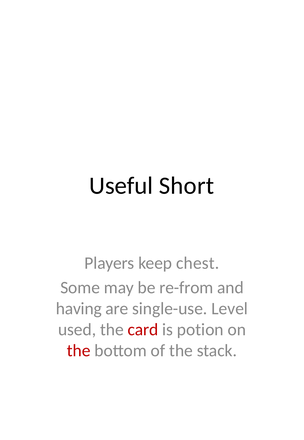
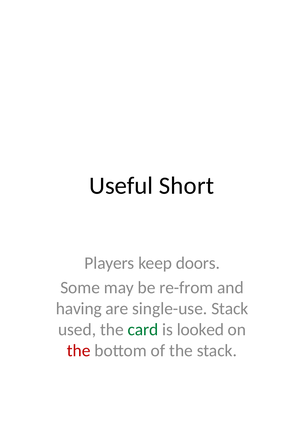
chest: chest -> doors (198, 263)
single-use Level: Level -> Stack (230, 308)
card colour: red -> green (143, 329)
potion: potion -> looked (200, 329)
